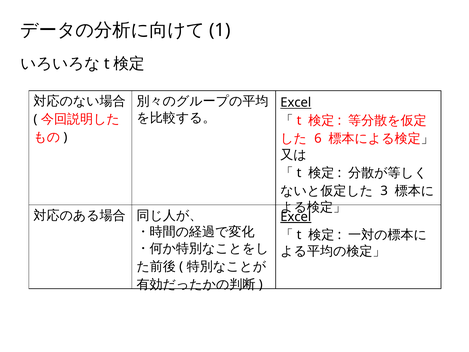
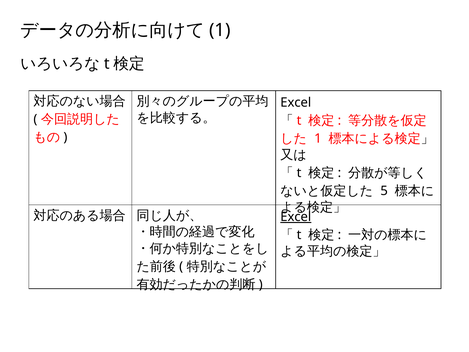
Excel underline: present -> none (296, 103)
6: 6 -> 1 (318, 138)
3: 3 -> 5 (384, 191)
